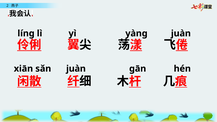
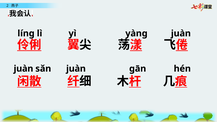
xiān: xiān -> juàn (23, 69)
